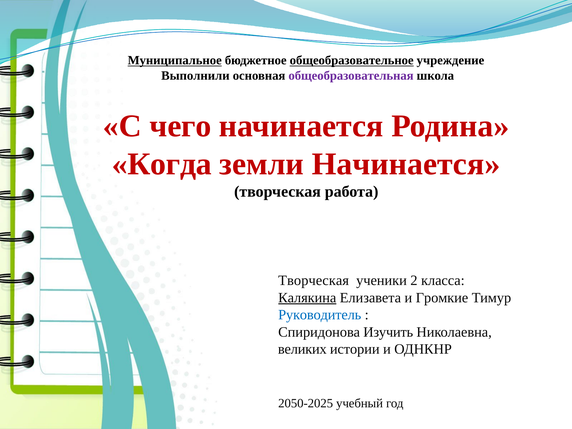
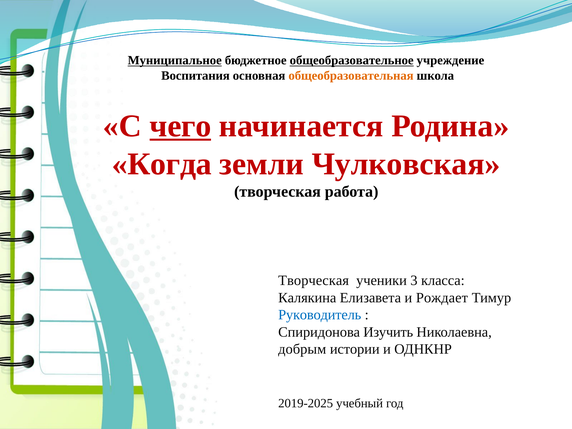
Выполнили: Выполнили -> Воспитания (195, 76)
общеобразовательная colour: purple -> orange (351, 76)
чего underline: none -> present (180, 126)
земли Начинается: Начинается -> Чулковская (406, 164)
2: 2 -> 3 (414, 281)
Калякина underline: present -> none (307, 298)
Громкие: Громкие -> Рождает (442, 298)
великих: великих -> добрым (302, 349)
2050-2025: 2050-2025 -> 2019-2025 (306, 403)
